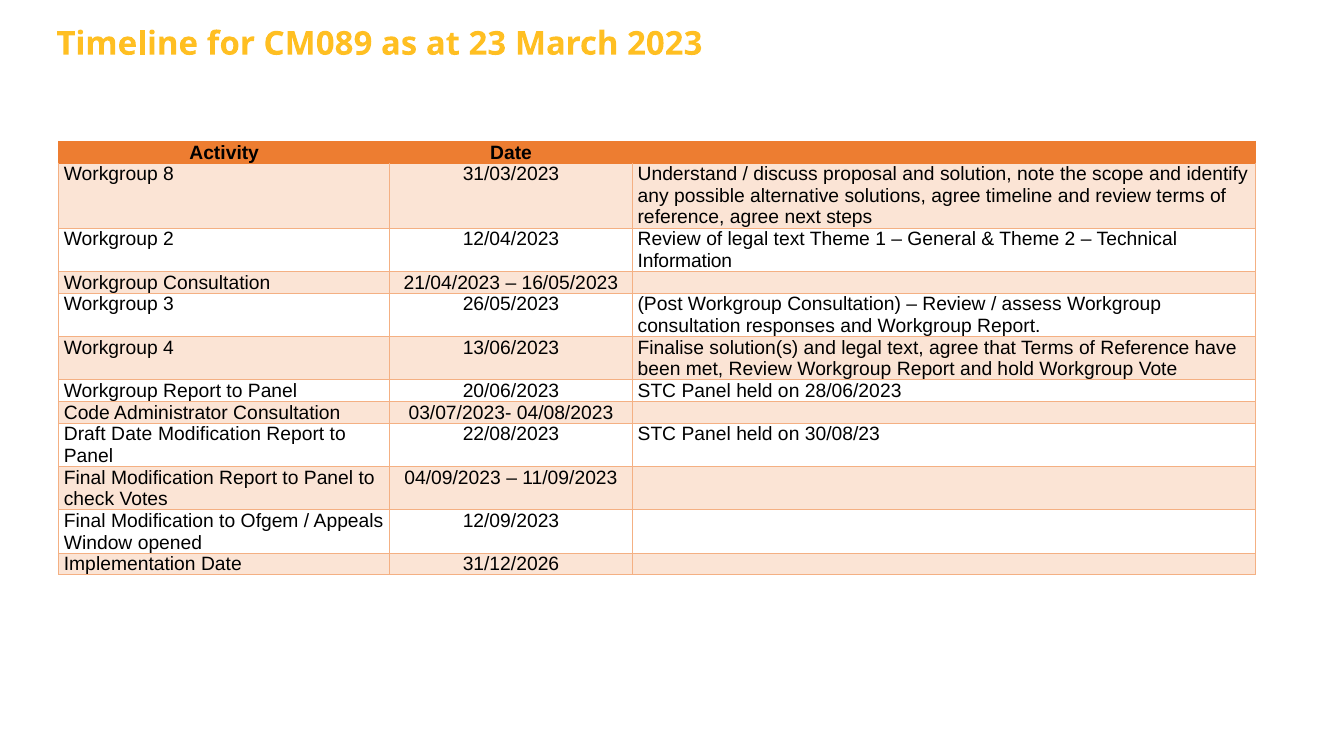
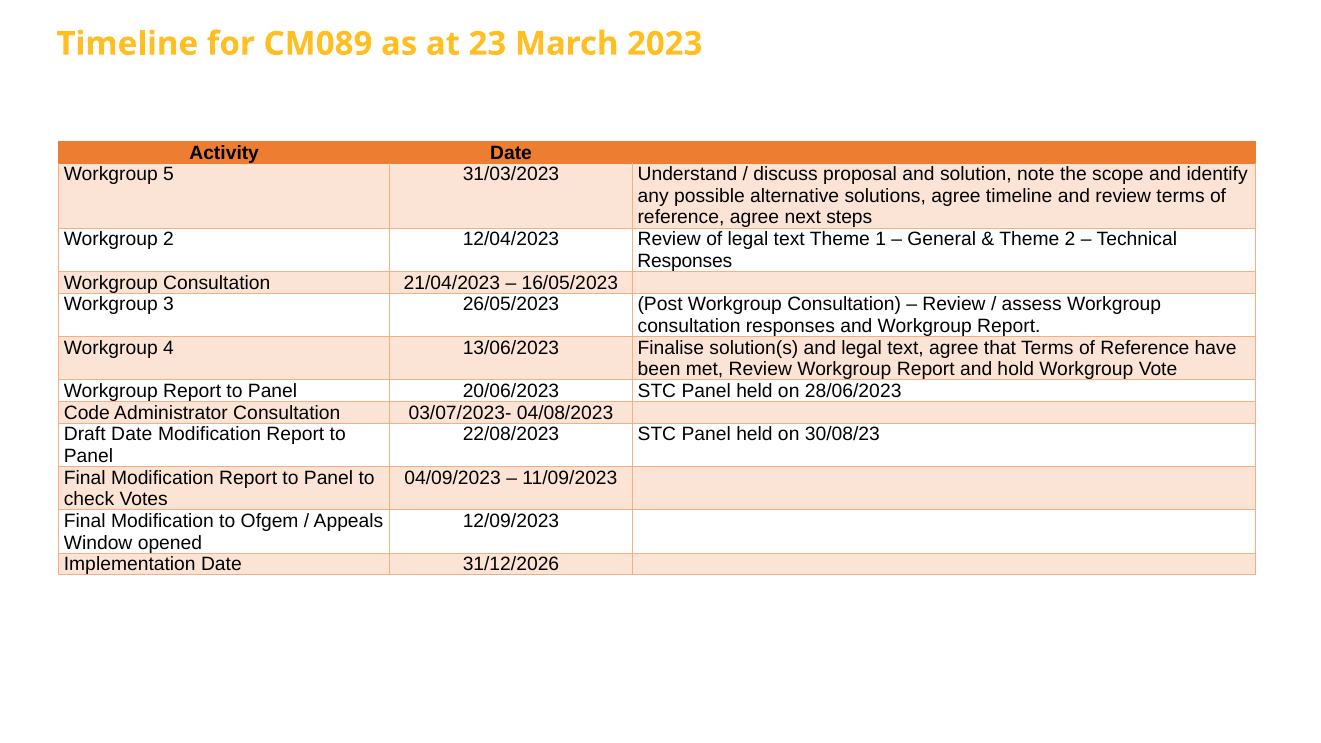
8: 8 -> 5 (169, 174)
Information: Information -> Responses (685, 261)
